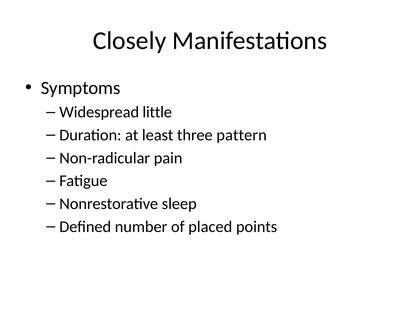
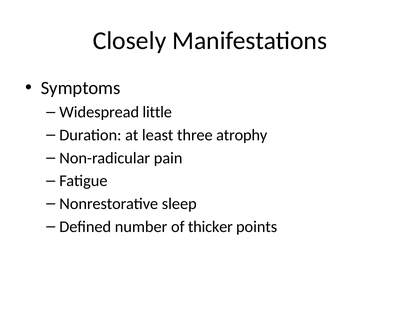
pattern: pattern -> atrophy (242, 135)
placed: placed -> thicker (210, 227)
